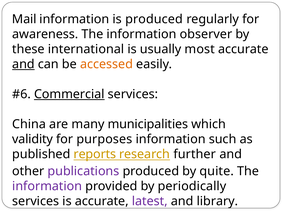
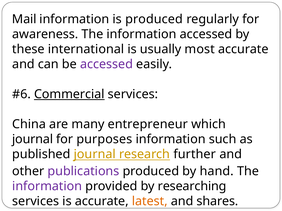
information observer: observer -> accessed (206, 34)
and underline: present -> none (23, 64)
accessed colour: orange -> purple (106, 64)
municipalities: municipalities -> entrepreneur (148, 124)
validity: validity -> journal (33, 140)
published reports: reports -> journal (95, 155)
quite: quite -> hand (217, 172)
periodically: periodically -> researching (192, 187)
latest colour: purple -> orange (150, 202)
library: library -> shares (217, 202)
